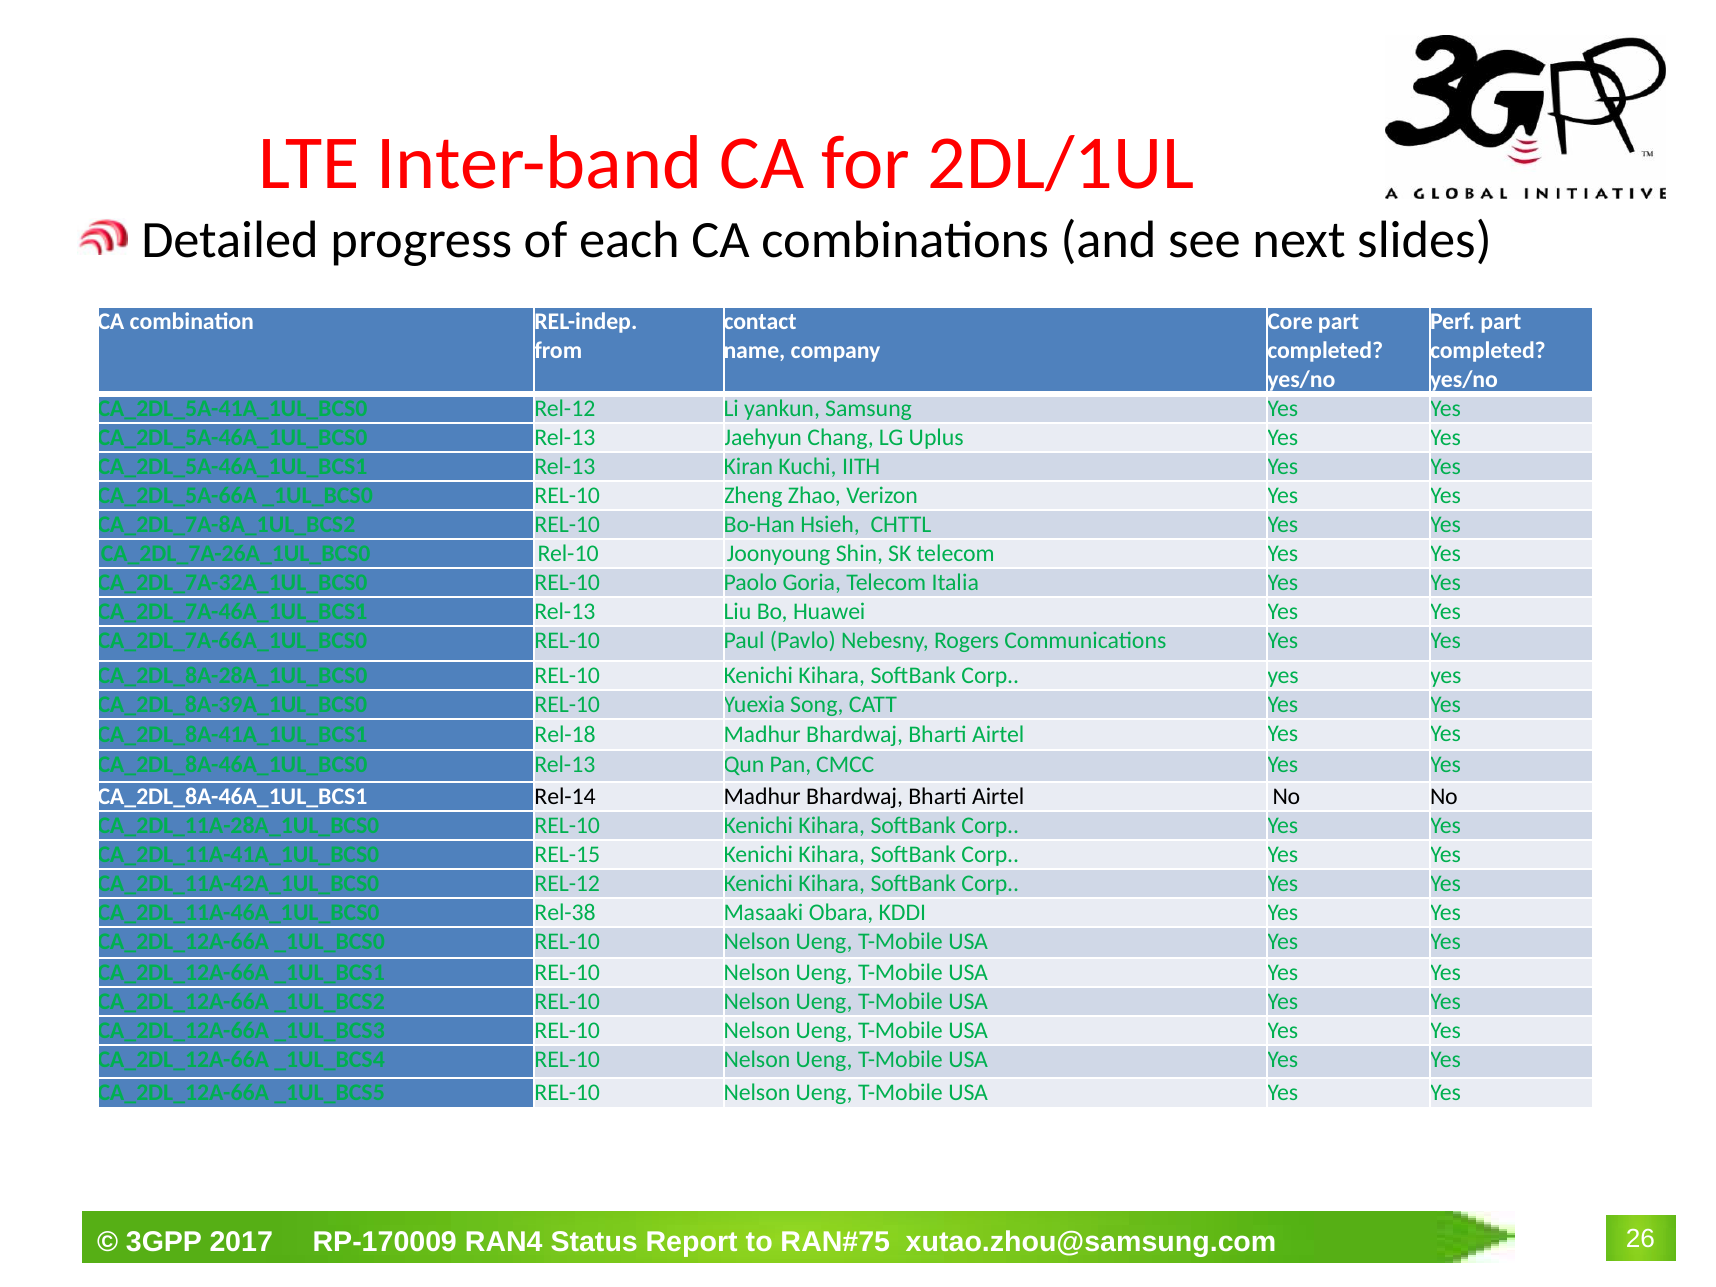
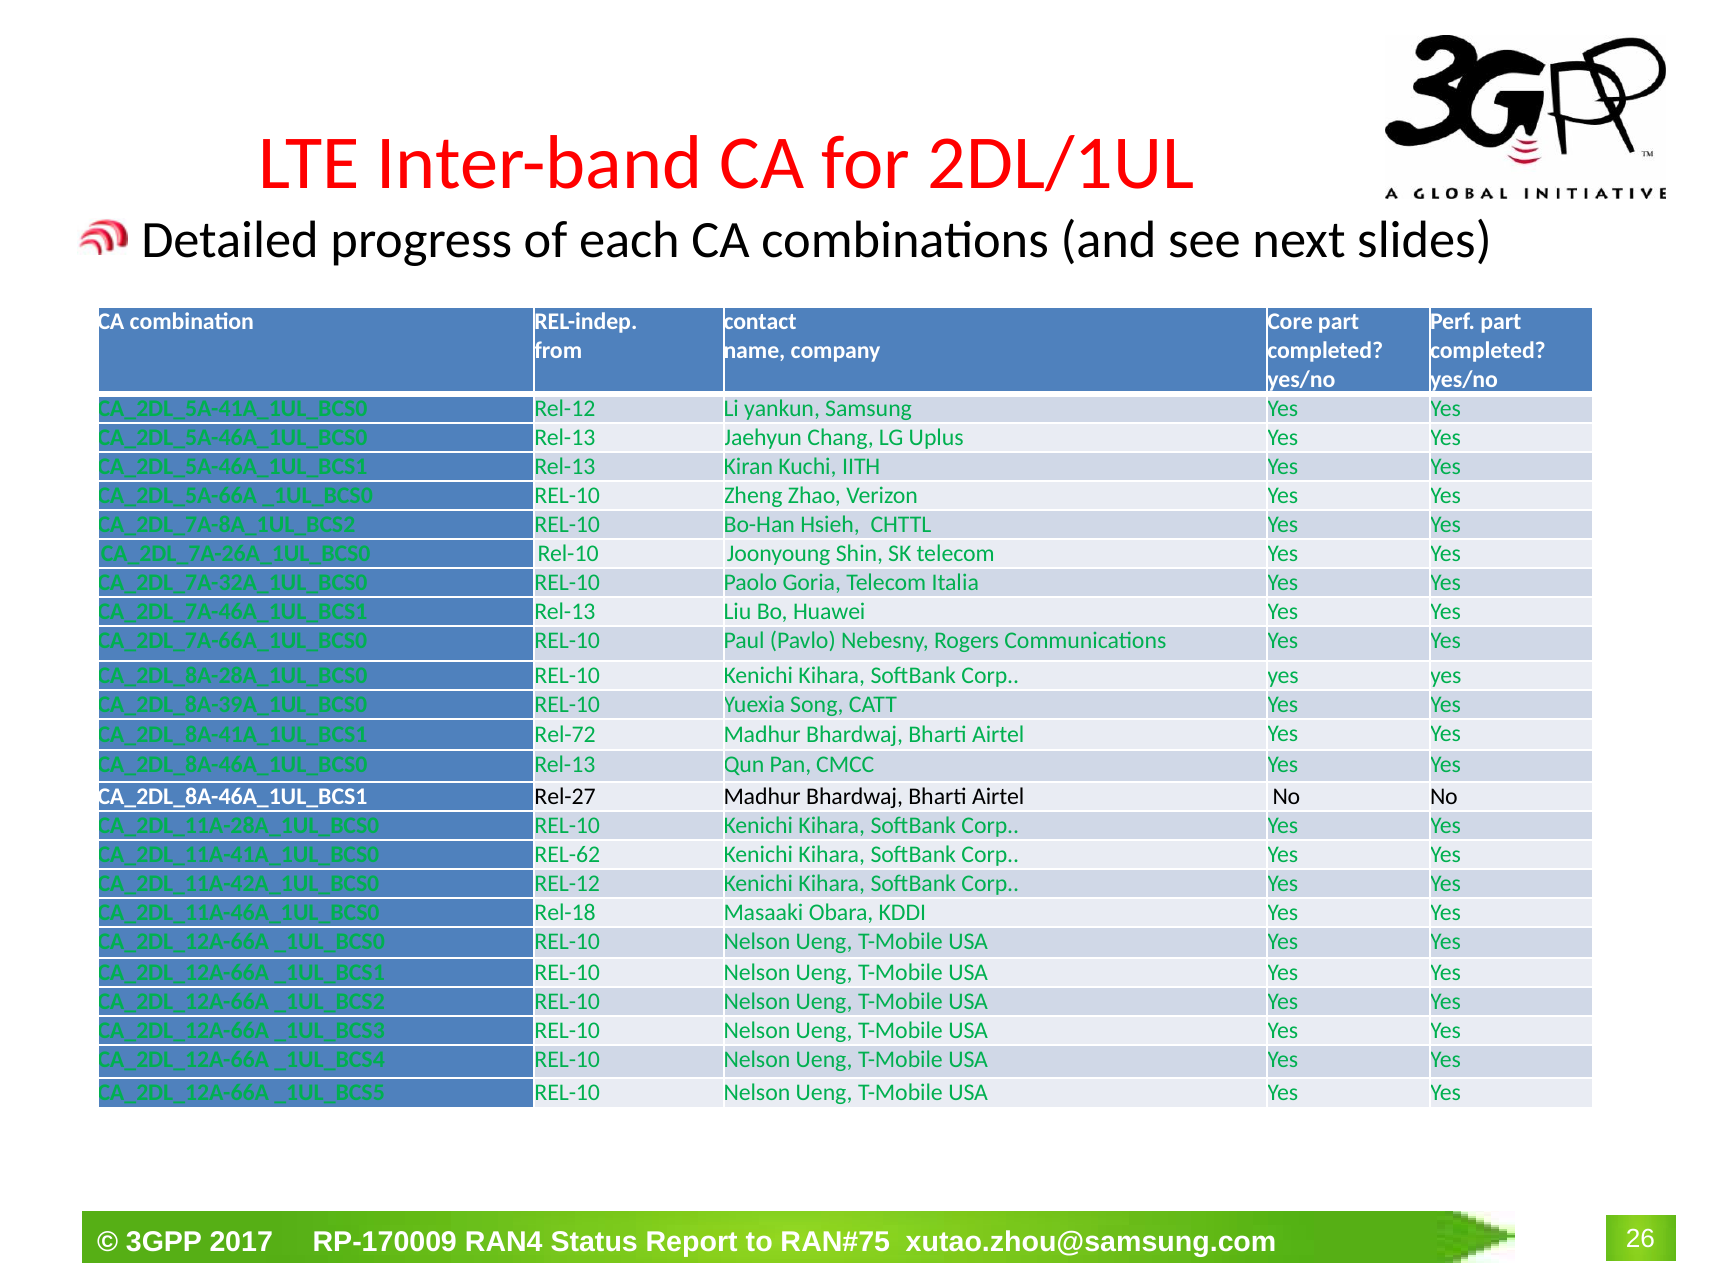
Rel-18: Rel-18 -> Rel-72 (565, 735)
Rel-14: Rel-14 -> Rel-27 (565, 797)
REL-15: REL-15 -> REL-62 (567, 855)
Rel-38: Rel-38 -> Rel-18 (565, 913)
